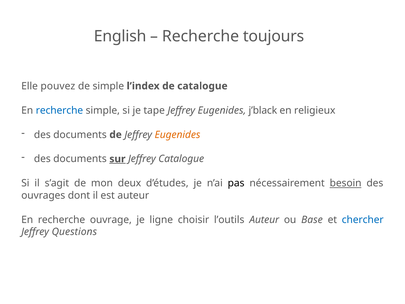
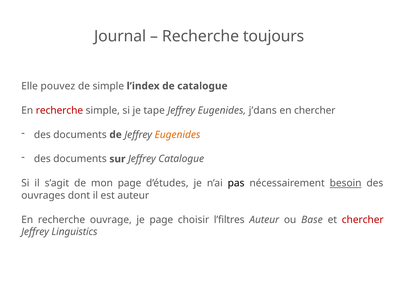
English: English -> Journal (120, 36)
recherche colour: blue -> red (59, 110)
j’black: j’black -> j’dans (263, 110)
en religieux: religieux -> chercher (315, 110)
sur underline: present -> none (117, 159)
mon deux: deux -> page (130, 183)
je ligne: ligne -> page (161, 220)
l’outils: l’outils -> l’filtres (229, 220)
chercher colour: blue -> red (363, 220)
Questions: Questions -> Linguistics (74, 232)
